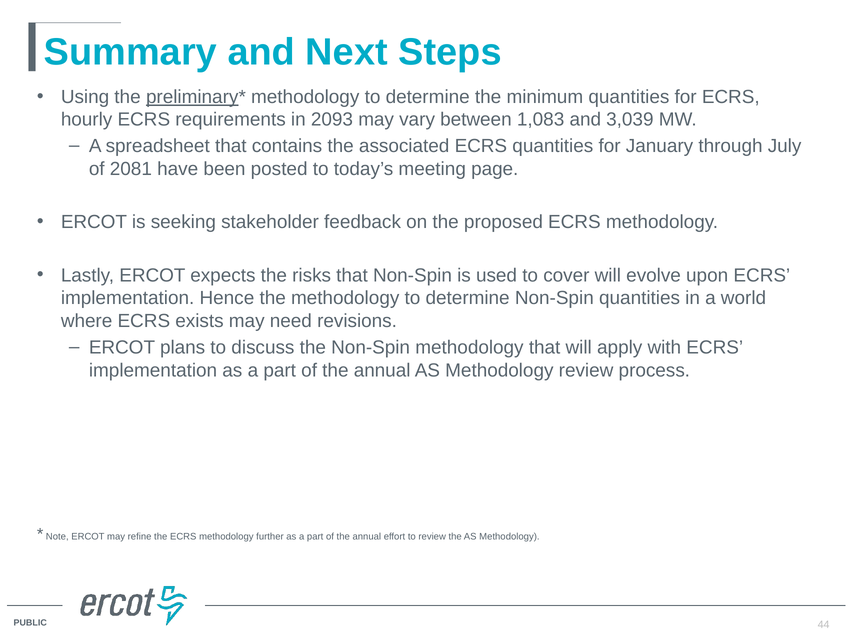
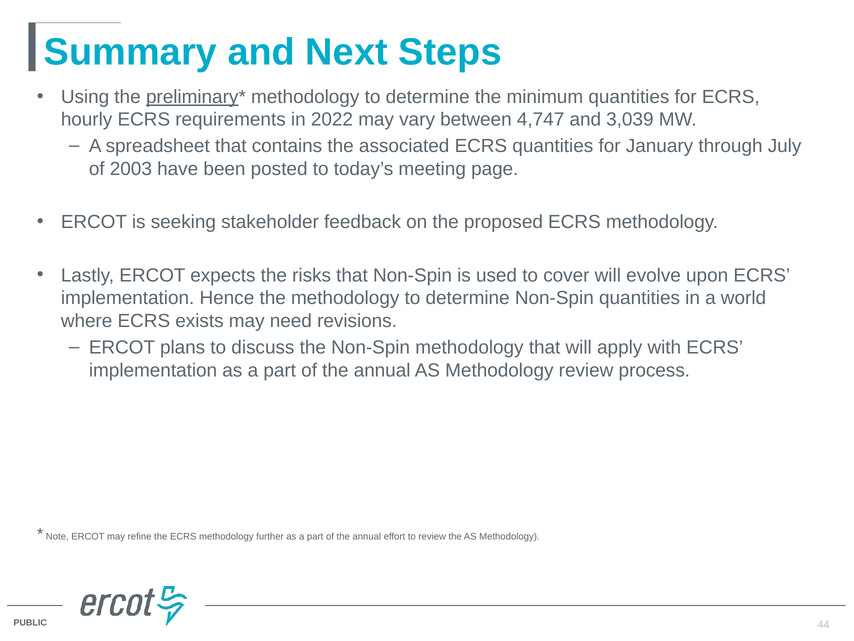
2093: 2093 -> 2022 (332, 120)
1,083: 1,083 -> 4,747 (541, 120)
2081: 2081 -> 2003 (131, 169)
